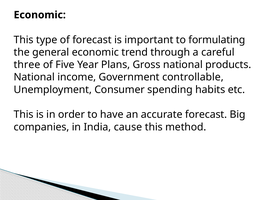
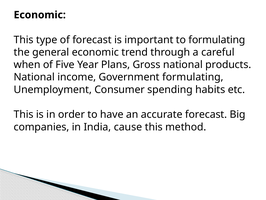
three: three -> when (27, 65)
Government controllable: controllable -> formulating (193, 77)
